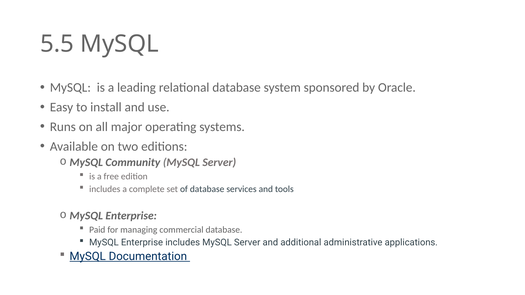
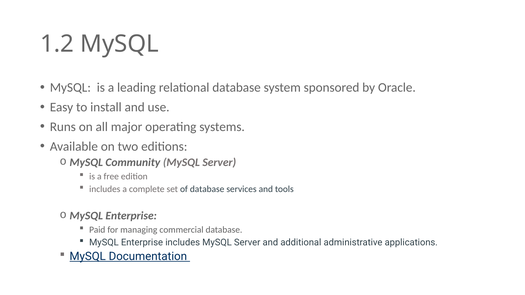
5.5: 5.5 -> 1.2 (57, 44)
